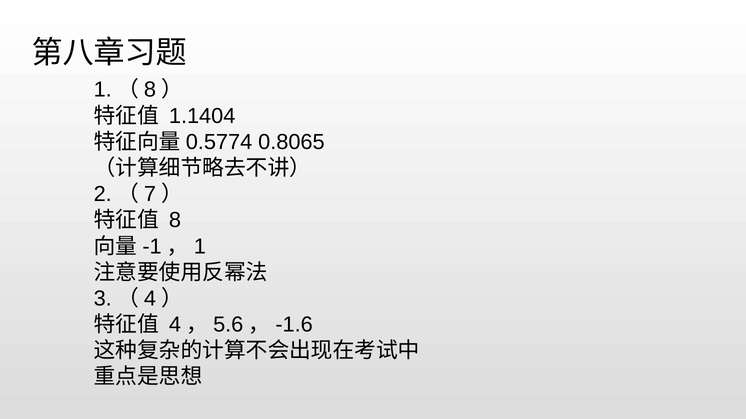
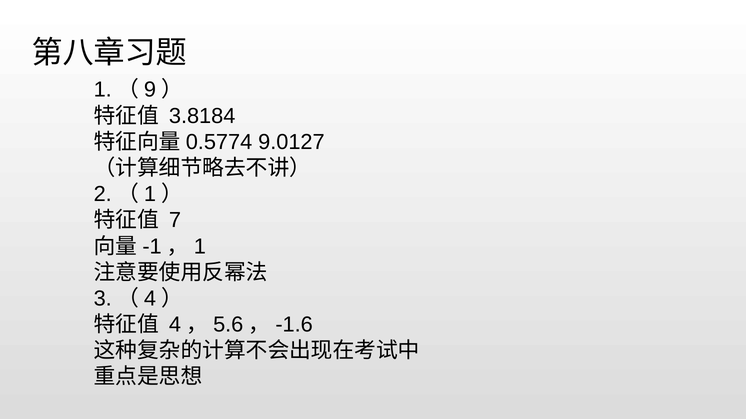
8: 8 -> 9 (150, 90)
1.1404: 1.1404 -> 3.8184 (202, 116)
0.8065: 0.8065 -> 9.0127 (291, 142)
7: 7 -> 1 (150, 194)
8: 8 -> 7 (175, 221)
